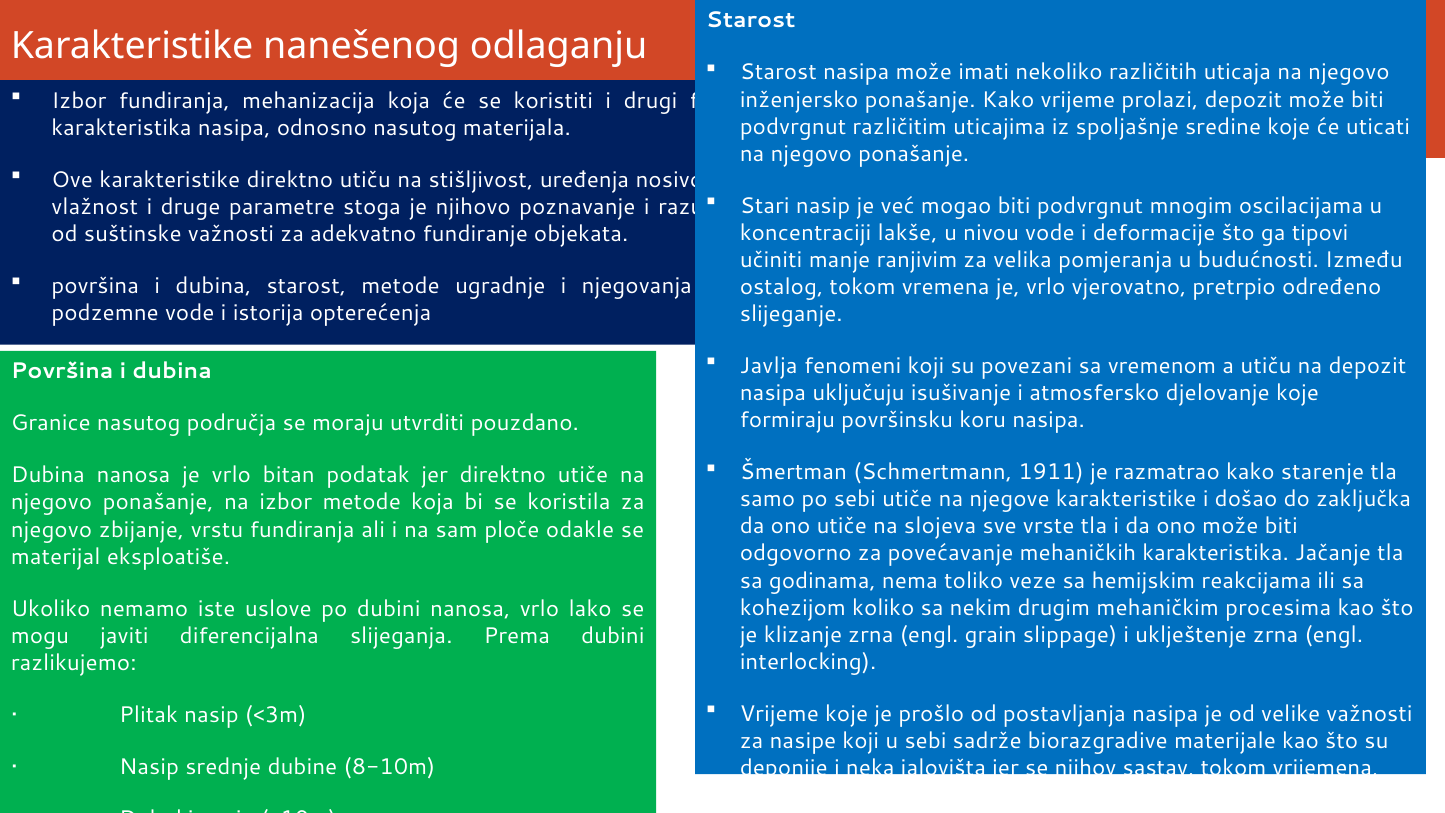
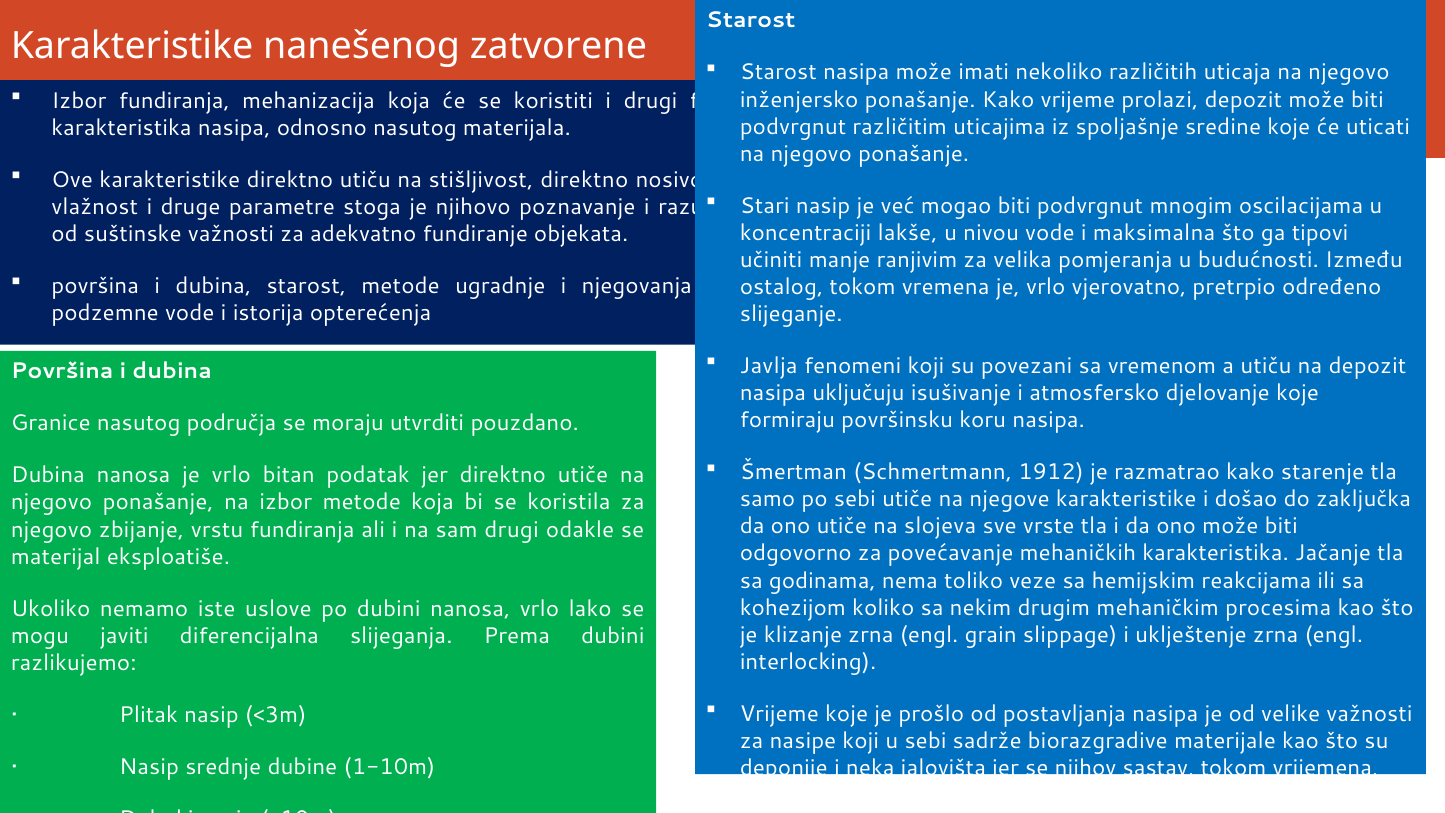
odlaganju: odlaganju -> zatvorene (558, 46)
stišljivost uređenja: uređenja -> direktno (584, 180)
deformacije: deformacije -> maksimalna (1154, 233)
1911: 1911 -> 1912 (1051, 472)
sam ploče: ploče -> drugi (512, 529)
8-10m: 8-10m -> 1-10m (390, 766)
